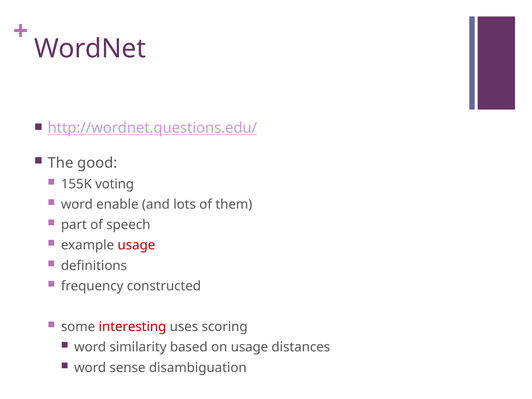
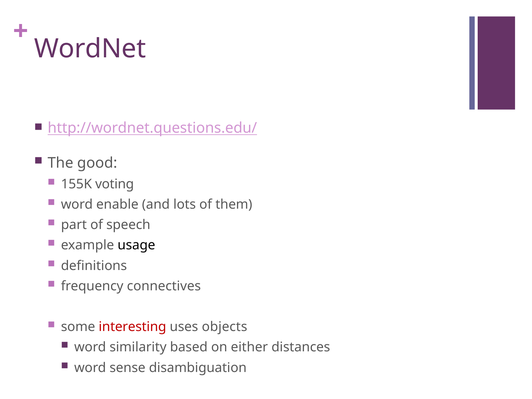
usage colour: red -> black (136, 245)
constructed: constructed -> connectives (164, 286)
scoring: scoring -> objects (225, 327)
on usage: usage -> either (249, 347)
